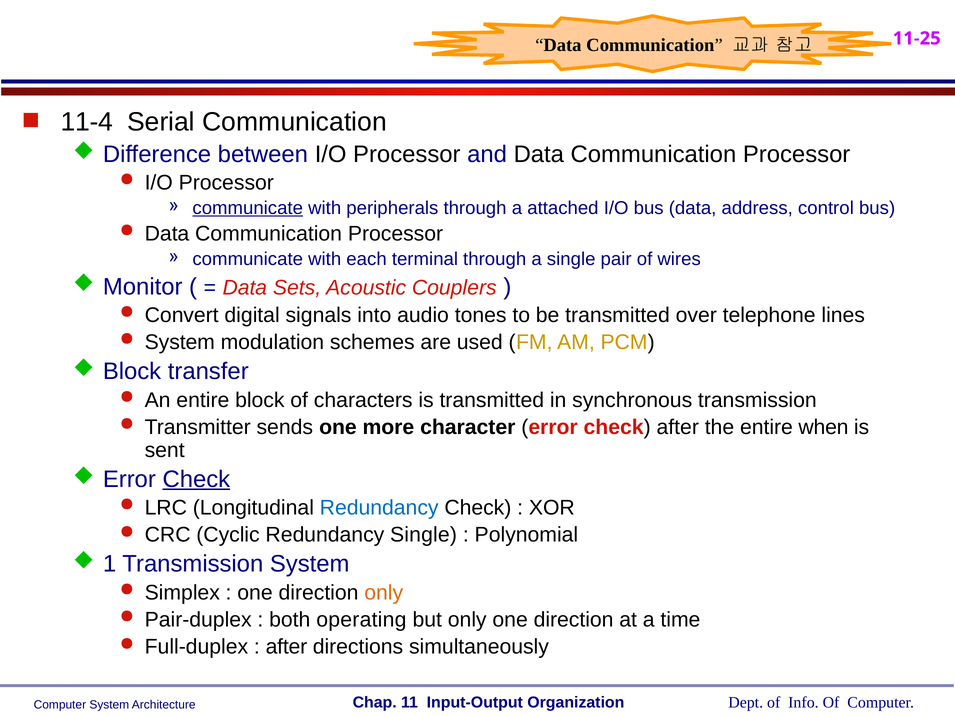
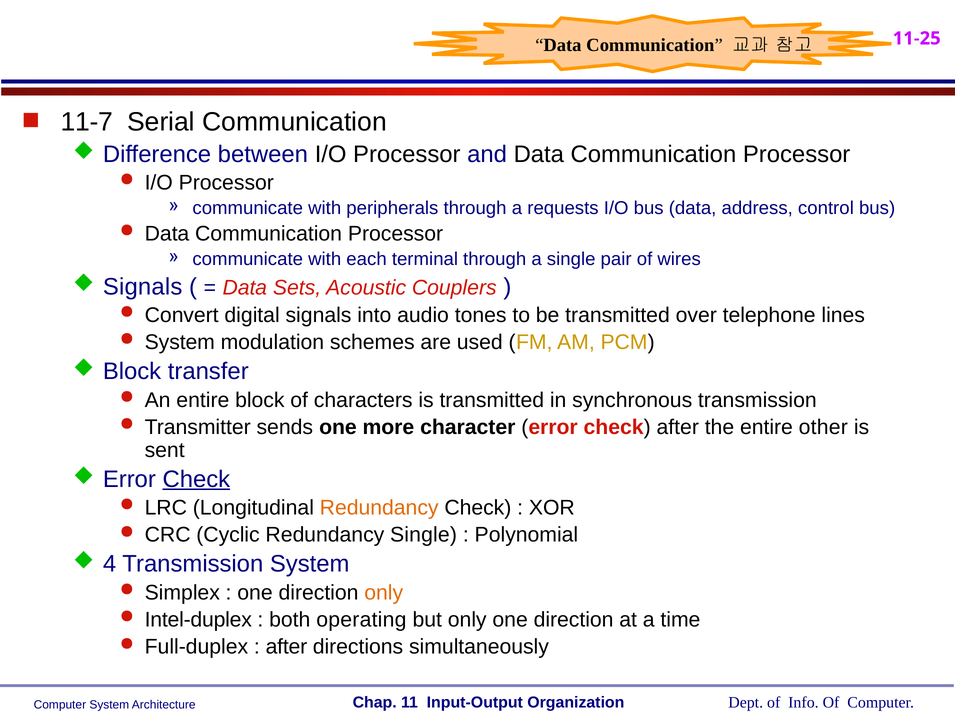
11-4: 11-4 -> 11-7 (87, 122)
communicate underline: present -> none (248, 208)
attached: attached -> requests (563, 208)
Monitor: Monitor -> Signals (143, 287)
when: when -> other (823, 427)
Redundancy colour: blue -> orange (379, 508)
1: 1 -> 4 (110, 564)
Pair-duplex: Pair-duplex -> Intel-duplex (198, 620)
